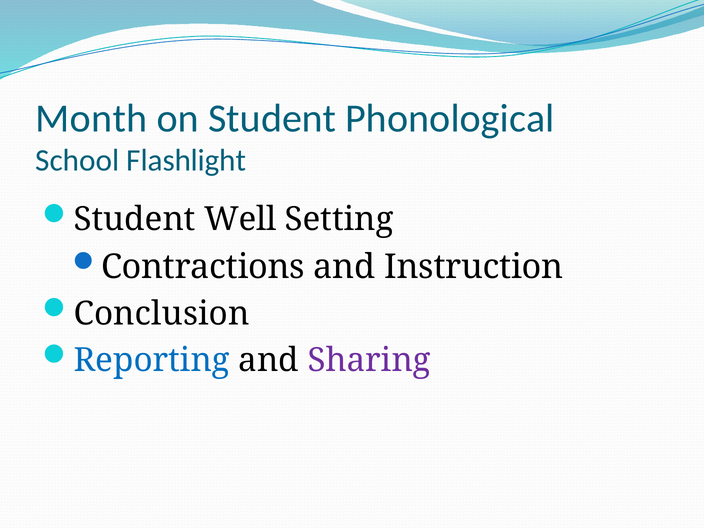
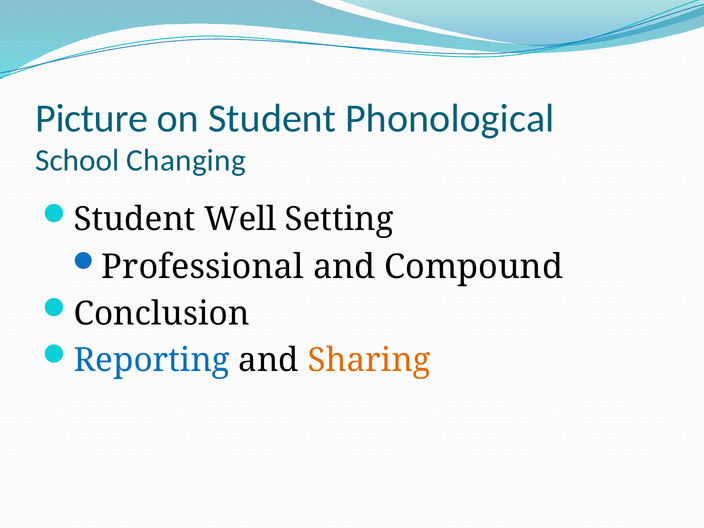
Month: Month -> Picture (92, 118)
Flashlight: Flashlight -> Changing (186, 160)
Contractions: Contractions -> Professional (203, 267)
Instruction: Instruction -> Compound (474, 267)
Sharing colour: purple -> orange (369, 360)
